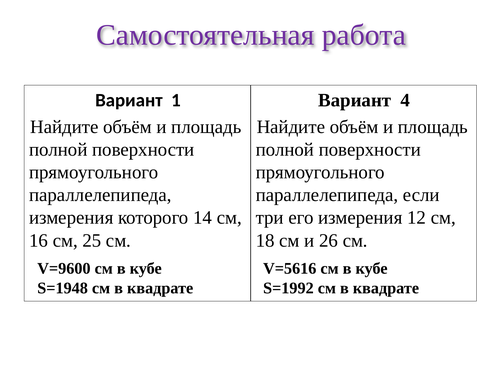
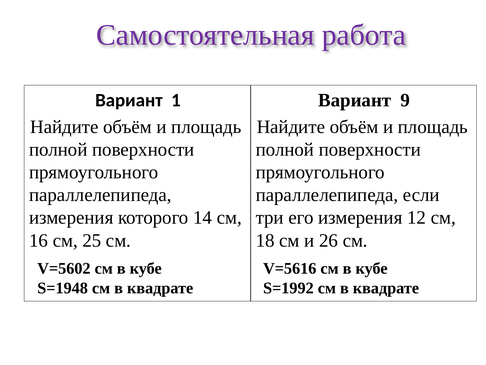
4: 4 -> 9 (405, 100)
V=9600: V=9600 -> V=5602 (64, 268)
